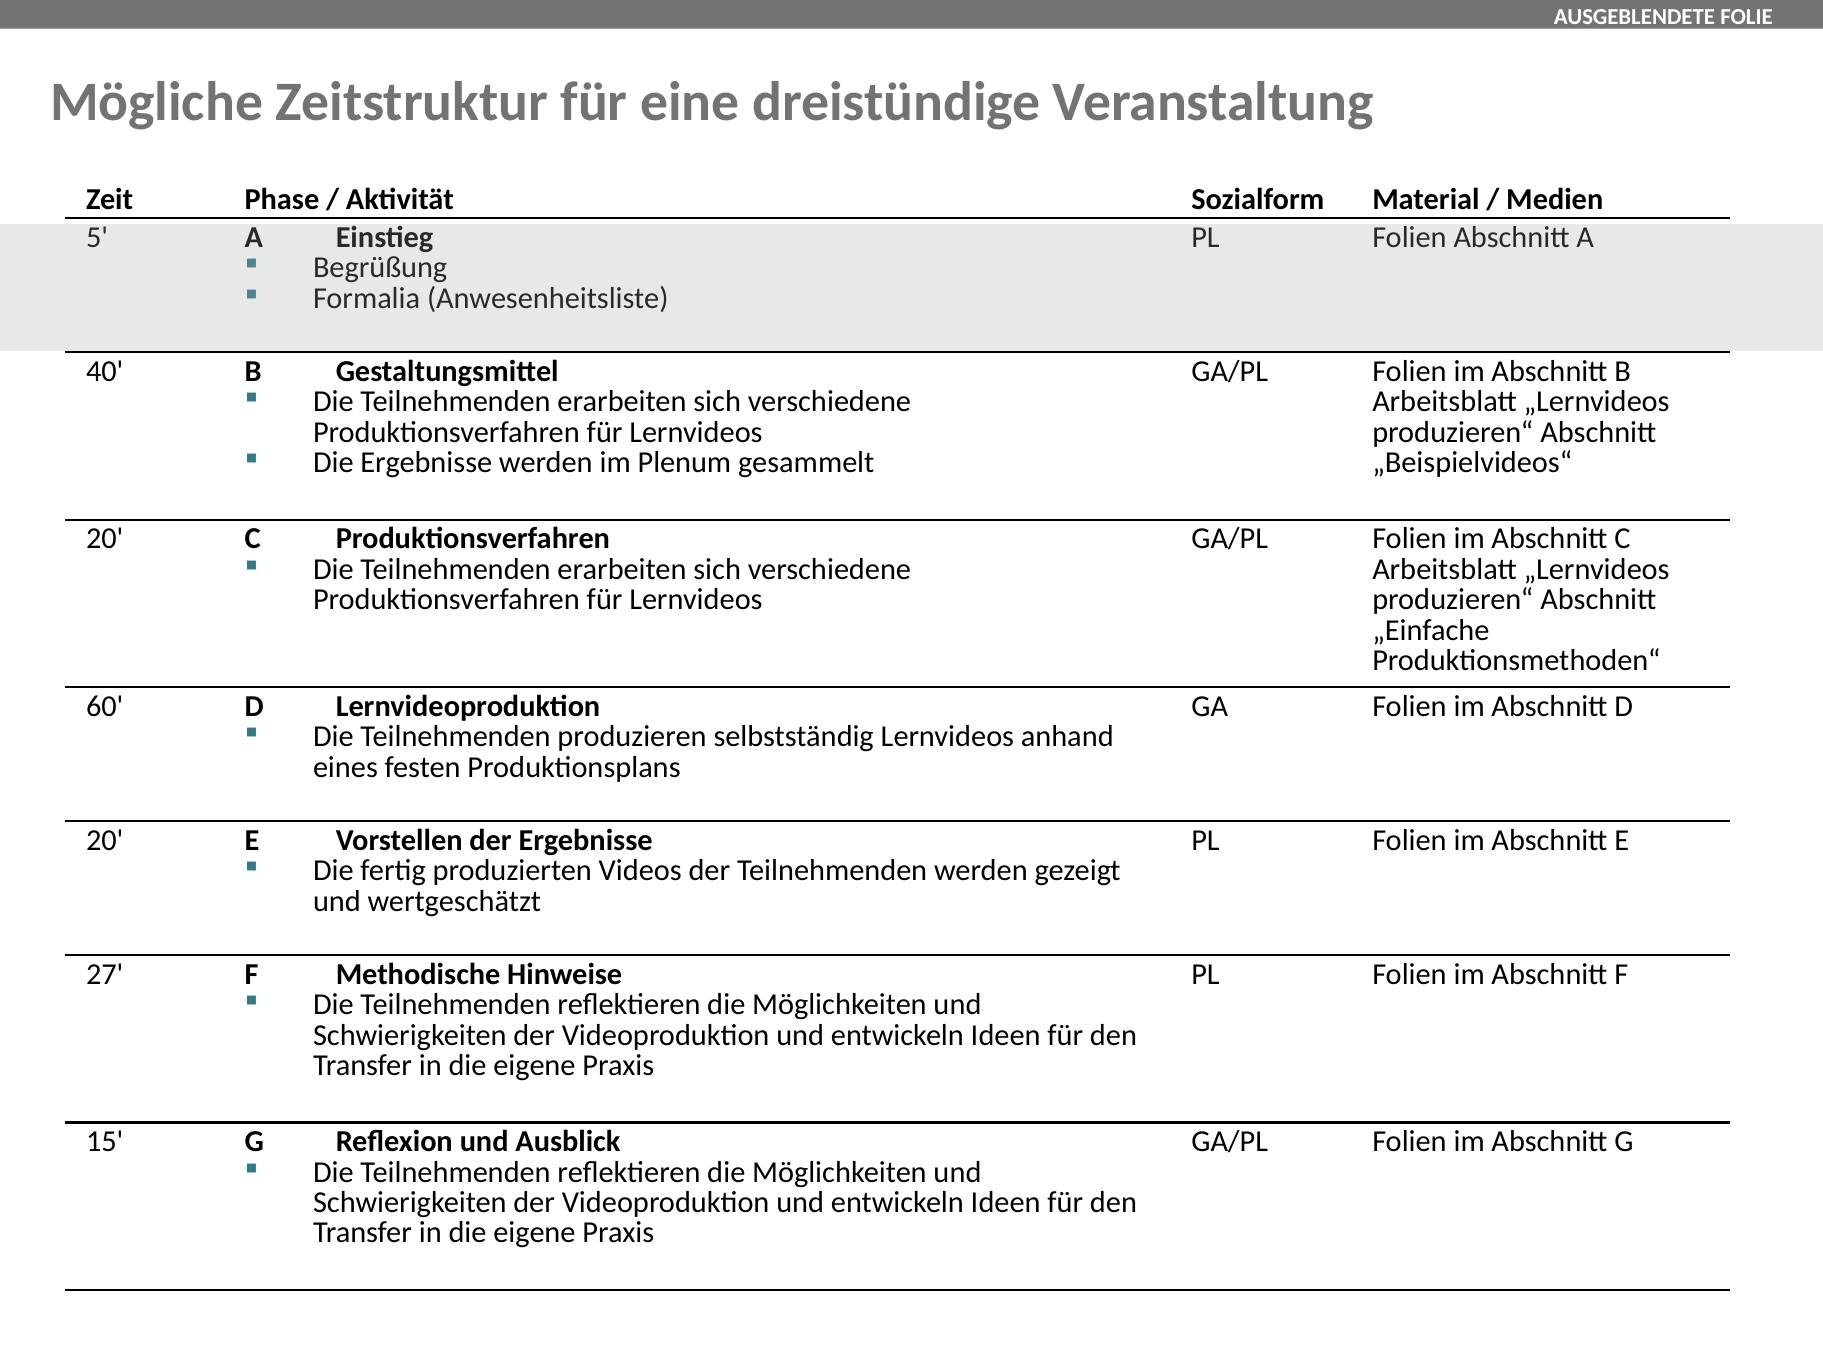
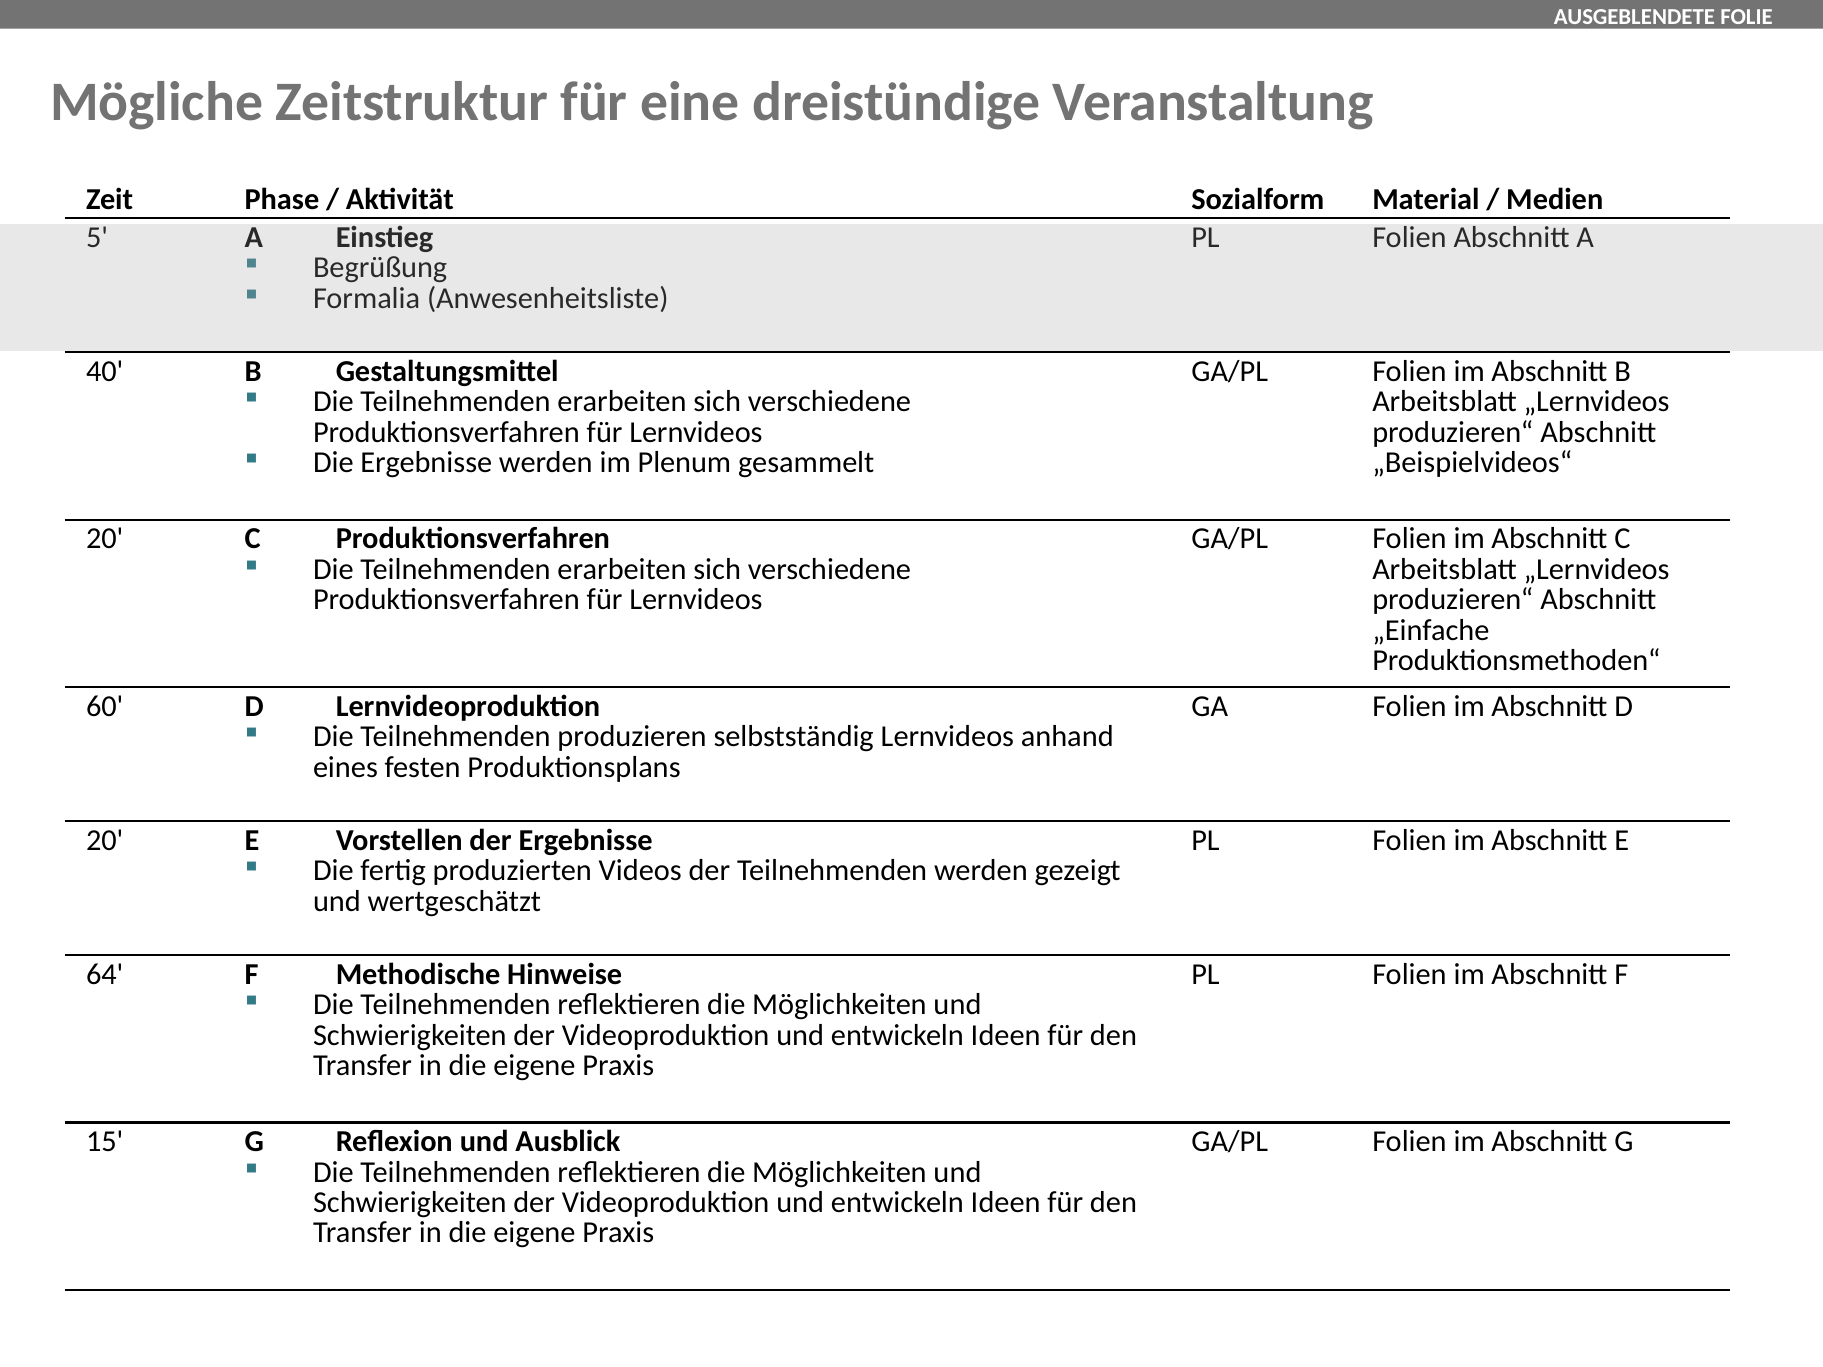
27: 27 -> 64 (105, 975)
